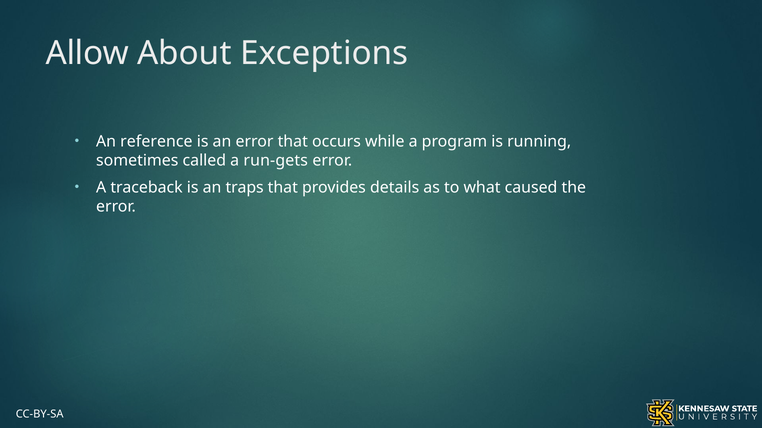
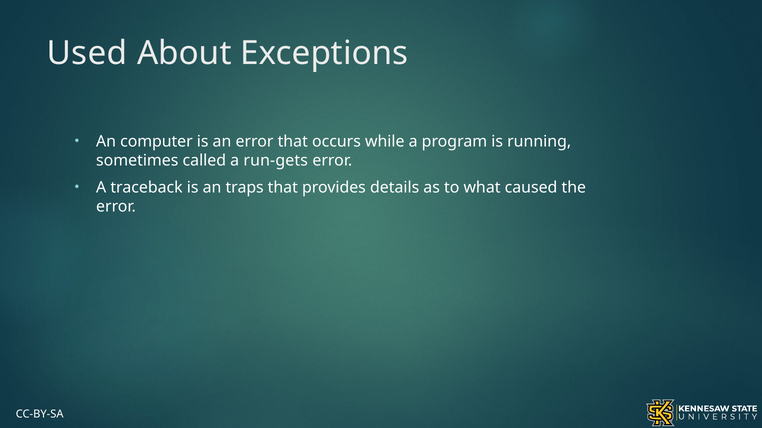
Allow: Allow -> Used (87, 54)
reference: reference -> computer (156, 142)
